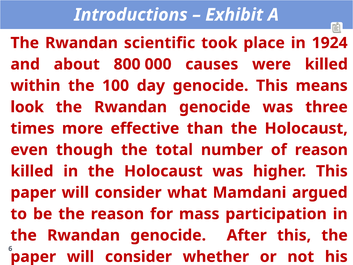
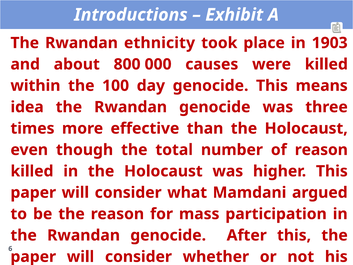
scientific: scientific -> ethnicity (160, 43)
1924: 1924 -> 1903 (330, 43)
look: look -> idea (27, 107)
